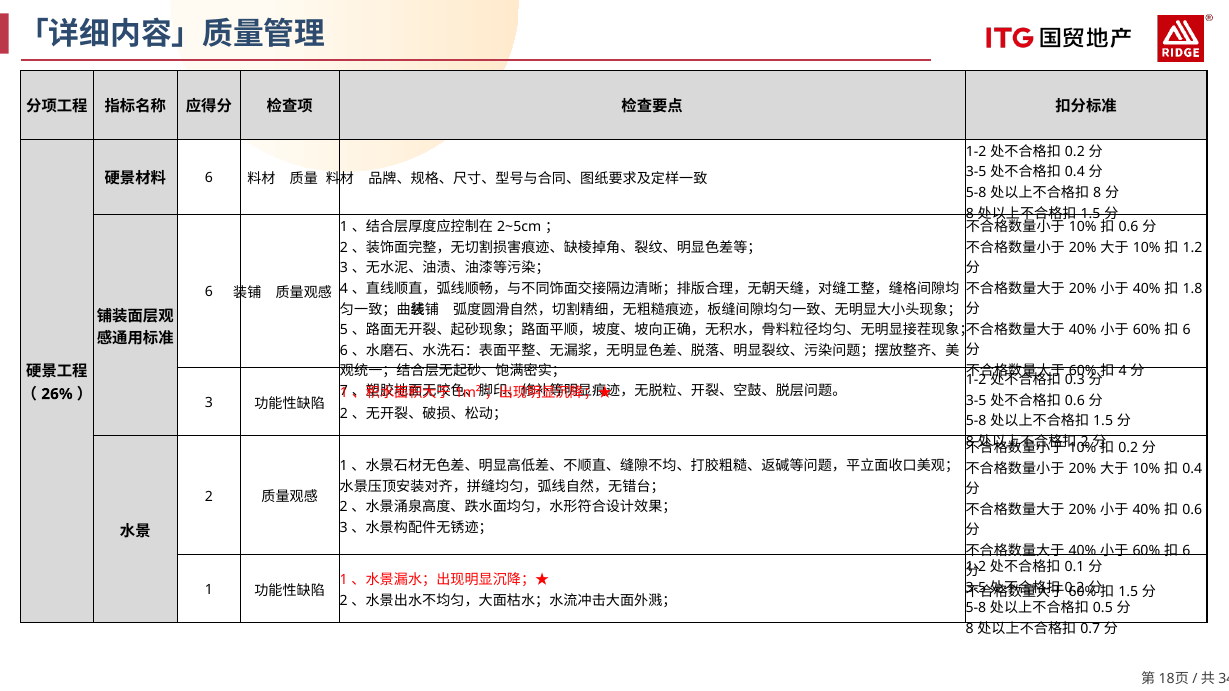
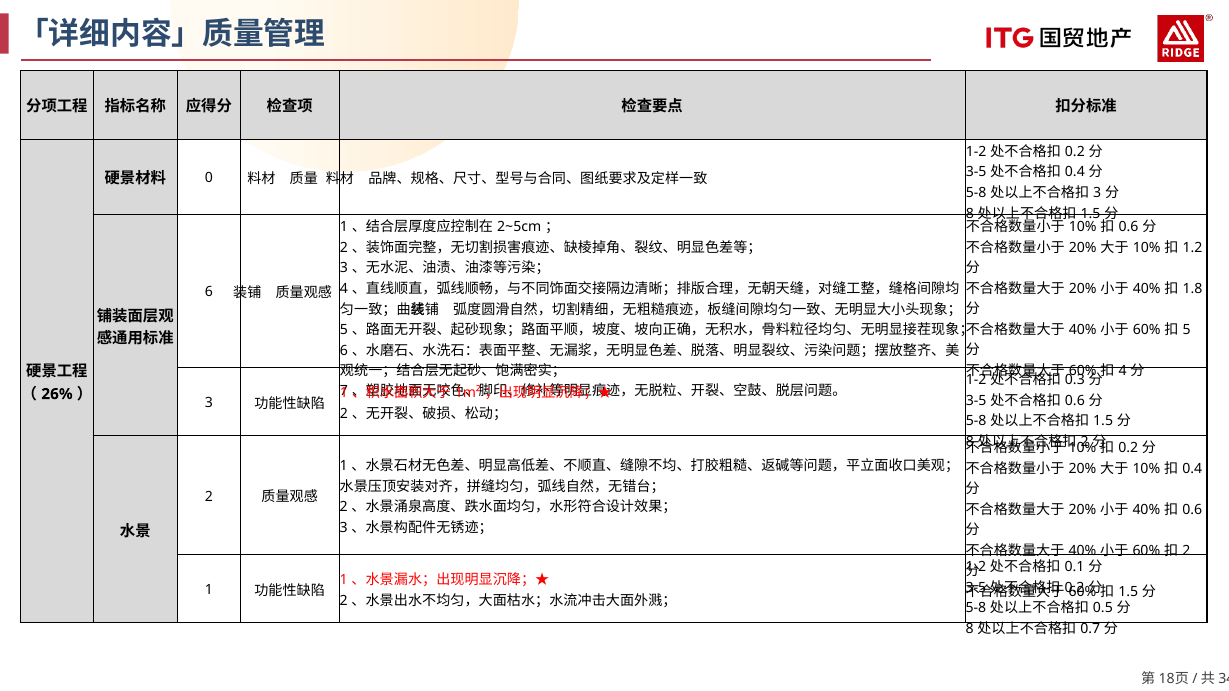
6: 6 -> 0 (209, 178)
8: 8 -> 3 (1097, 193)
6: 6 -> 5 (1187, 330)
6: 6 -> 2 (1186, 551)
